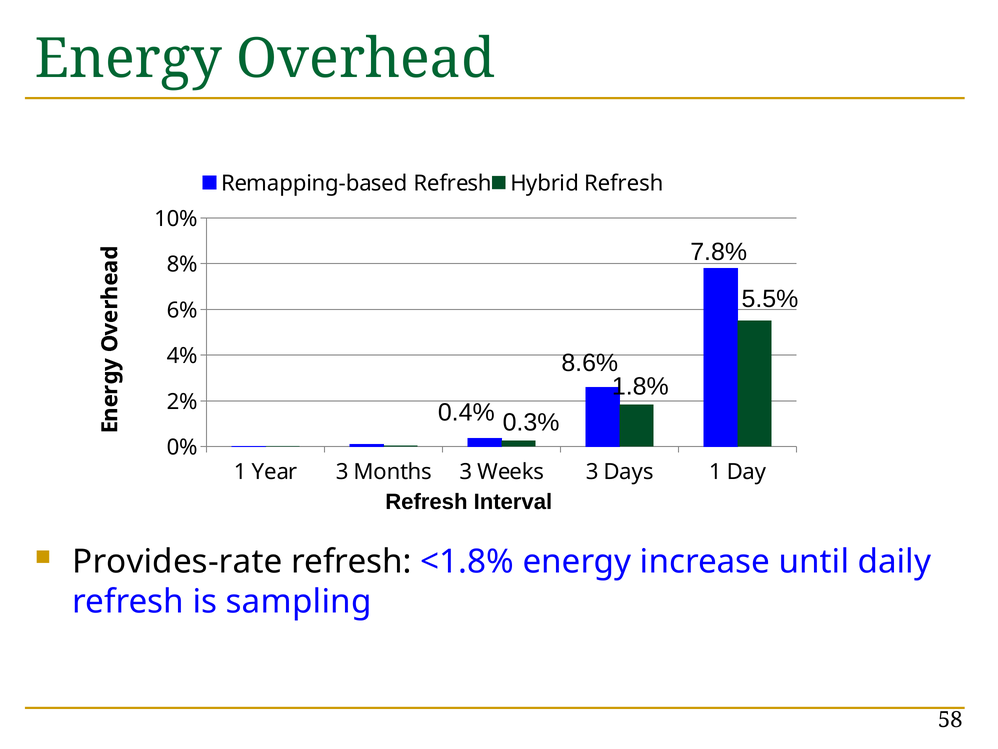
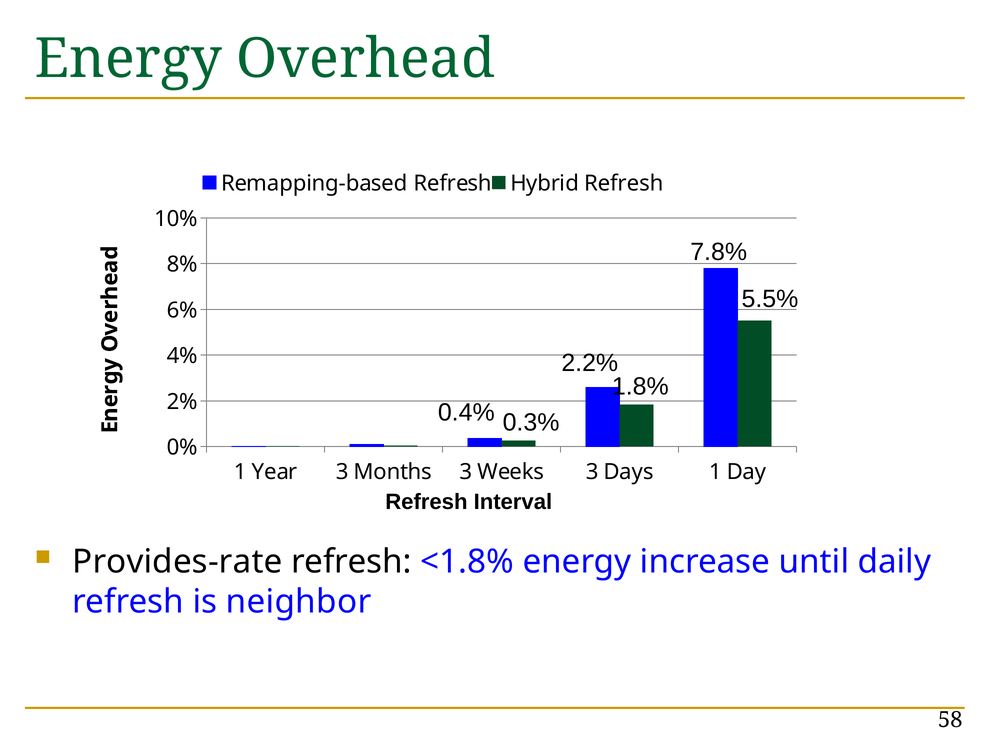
8.6%: 8.6% -> 2.2% (590, 363)
sampling: sampling -> neighbor (299, 601)
